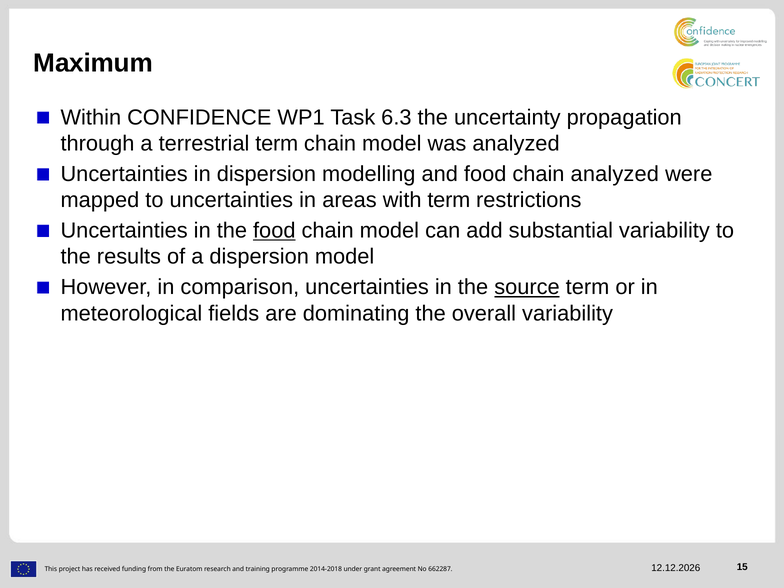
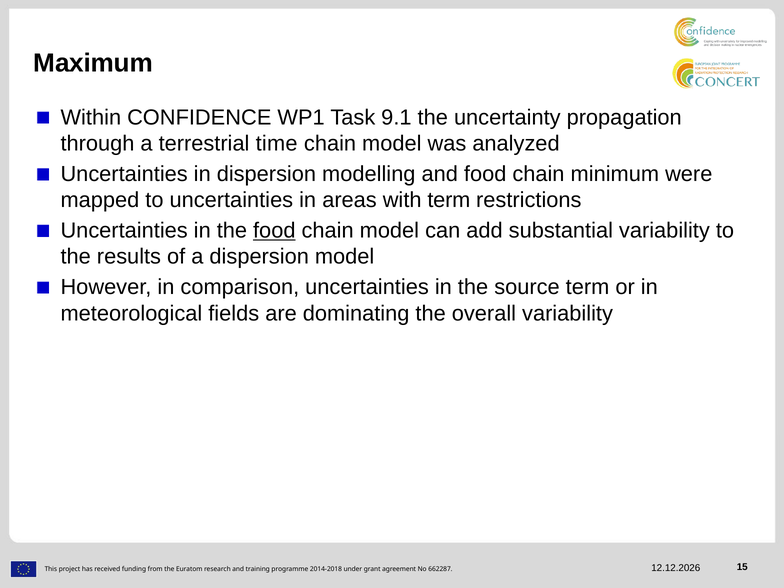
6.3: 6.3 -> 9.1 (396, 117)
terrestrial term: term -> time (277, 143)
chain analyzed: analyzed -> minimum (615, 174)
source underline: present -> none (527, 287)
